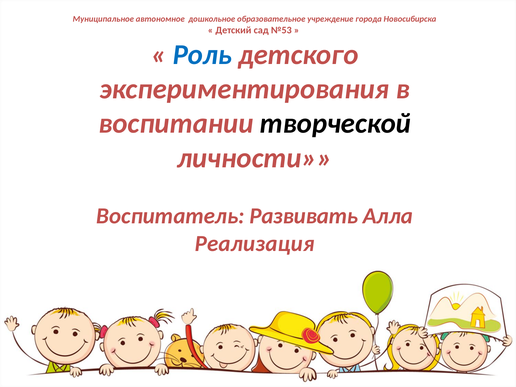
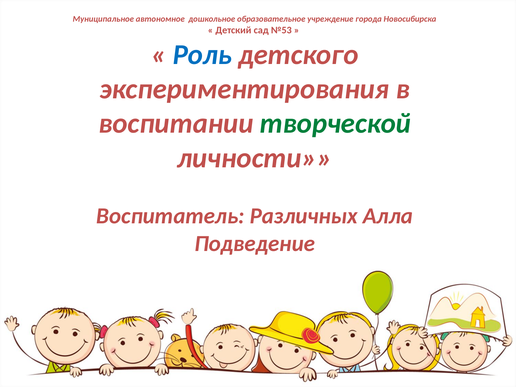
творческой colour: black -> green (335, 124)
Развивать: Развивать -> Различных (304, 216)
Реализация: Реализация -> Подведение (255, 244)
